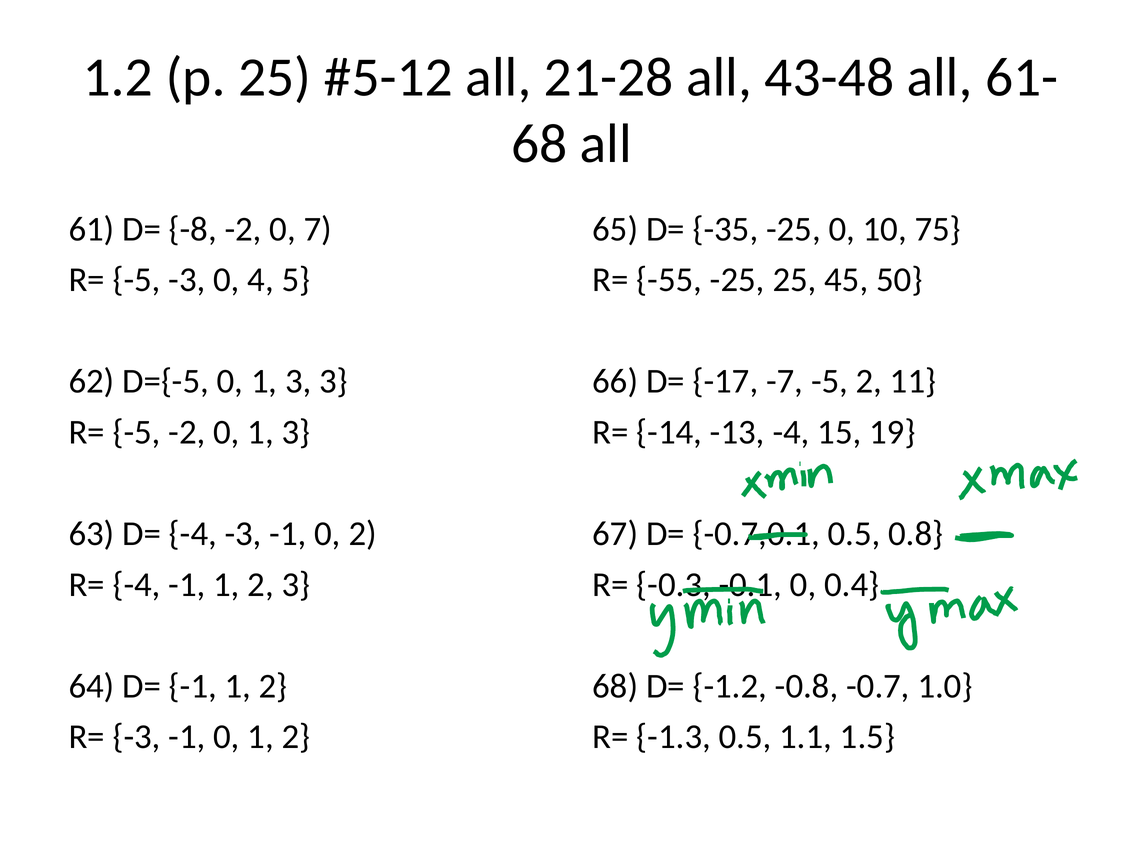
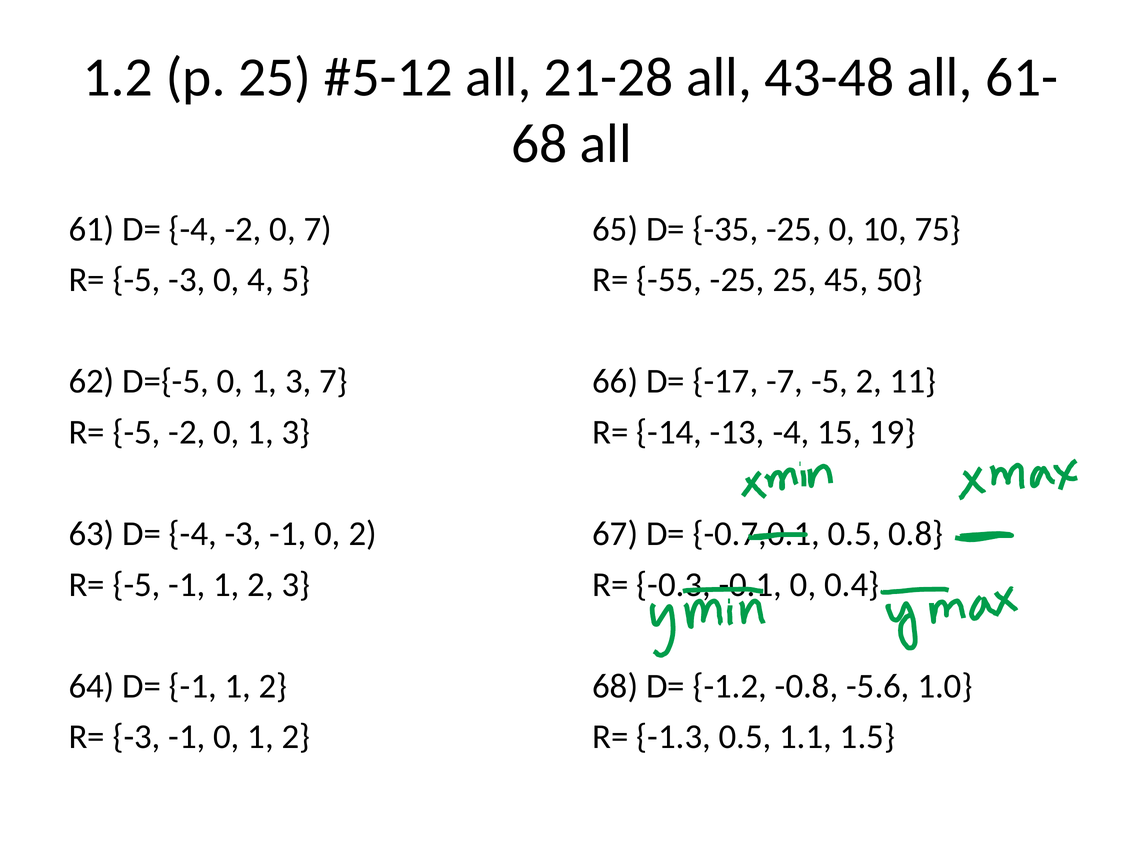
61 D= -8: -8 -> -4 (193, 229)
3 3: 3 -> 7 (334, 382)
-4: -4 -> -5 (137, 585)
-0.7: -0.7 -> -5.6 (878, 686)
